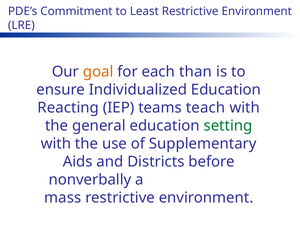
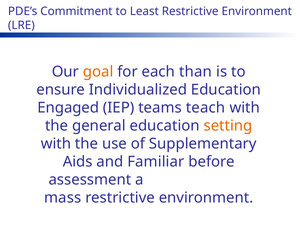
Reacting: Reacting -> Engaged (68, 108)
setting colour: green -> orange (228, 126)
Districts: Districts -> Familiar (156, 162)
nonverbally: nonverbally -> assessment (90, 180)
